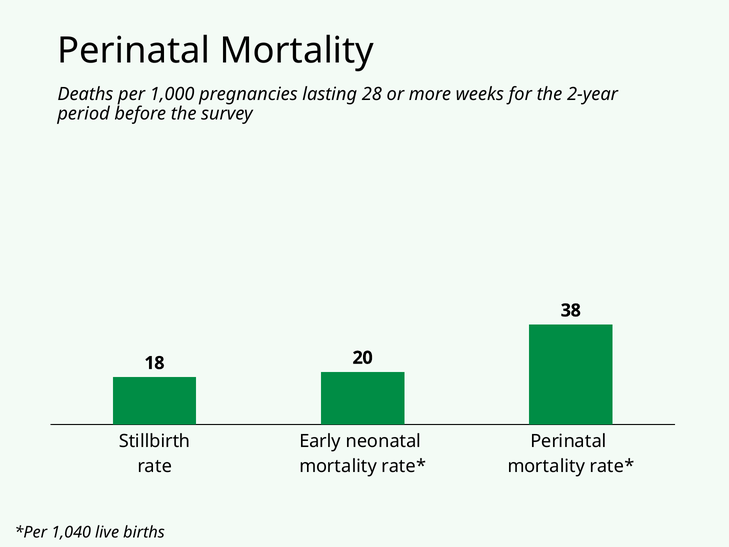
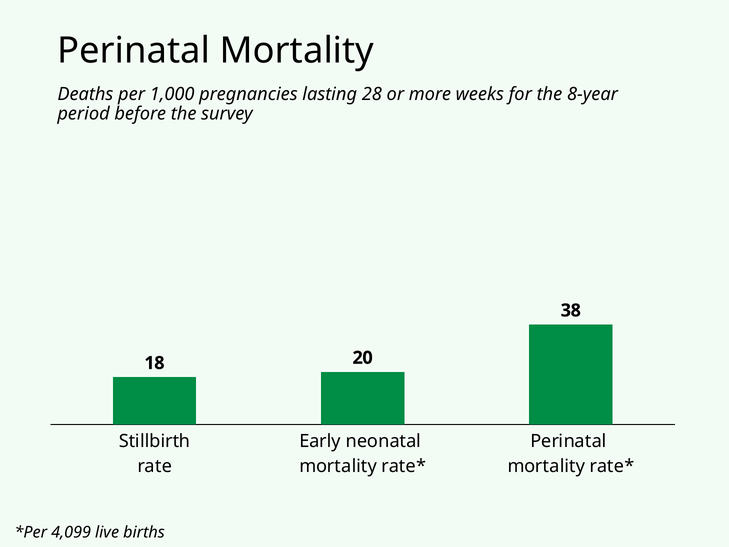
2-year: 2-year -> 8-year (593, 94)
1,040: 1,040 -> 4,099 (71, 532)
